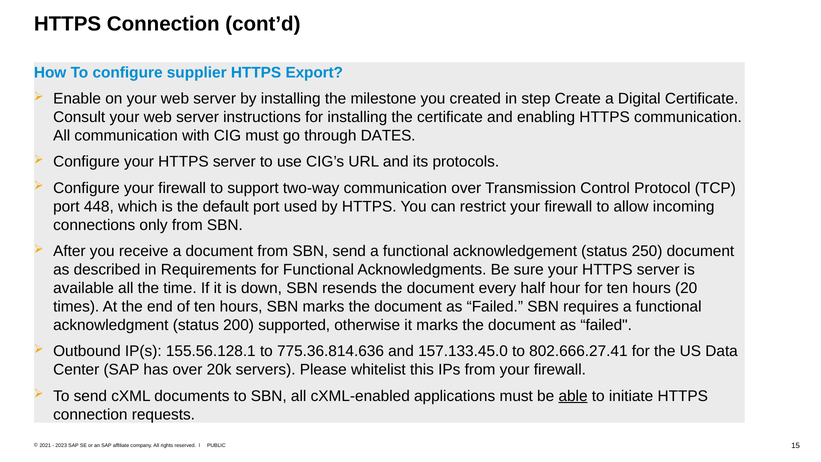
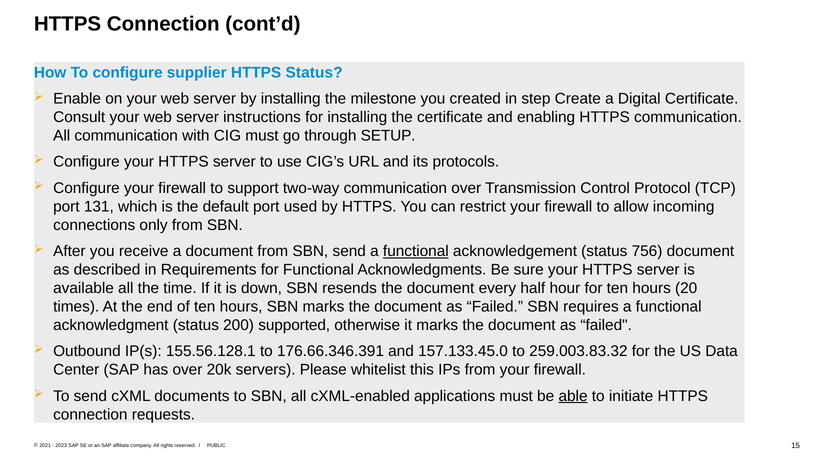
HTTPS Export: Export -> Status (314, 72)
DATES: DATES -> SETUP (388, 136)
448: 448 -> 131 (99, 206)
functional underline: none -> present (416, 251)
250: 250 -> 756 (647, 251)
775.36.814.636: 775.36.814.636 -> 176.66.346.391 (331, 351)
802.666.27.41: 802.666.27.41 -> 259.003.83.32 (578, 351)
